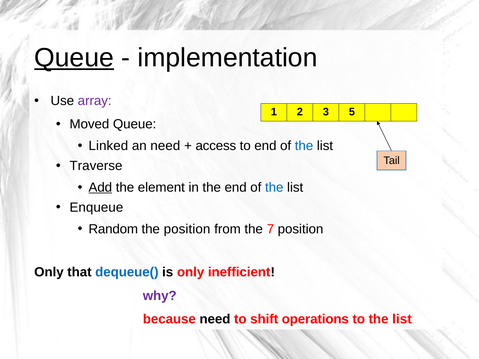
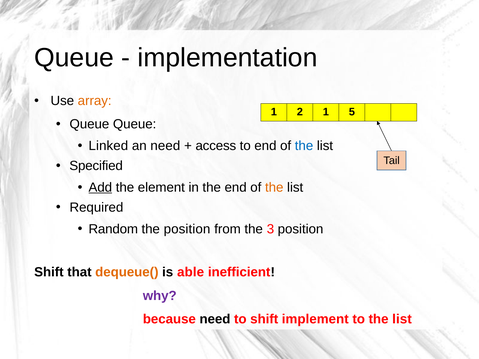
Queue underline: present -> none (74, 58)
array colour: purple -> orange (95, 101)
2 3: 3 -> 1 (326, 112)
Moved: Moved -> Queue (89, 124)
Traverse: Traverse -> Specified (96, 166)
the colour: blue -> orange (274, 187)
Enqueue: Enqueue -> Required (96, 207)
7: 7 -> 3 (270, 229)
Only: Only -> Shift (49, 272)
dequeue( colour: blue -> orange (127, 272)
is only: only -> able (191, 272)
operations: operations -> implement (315, 319)
